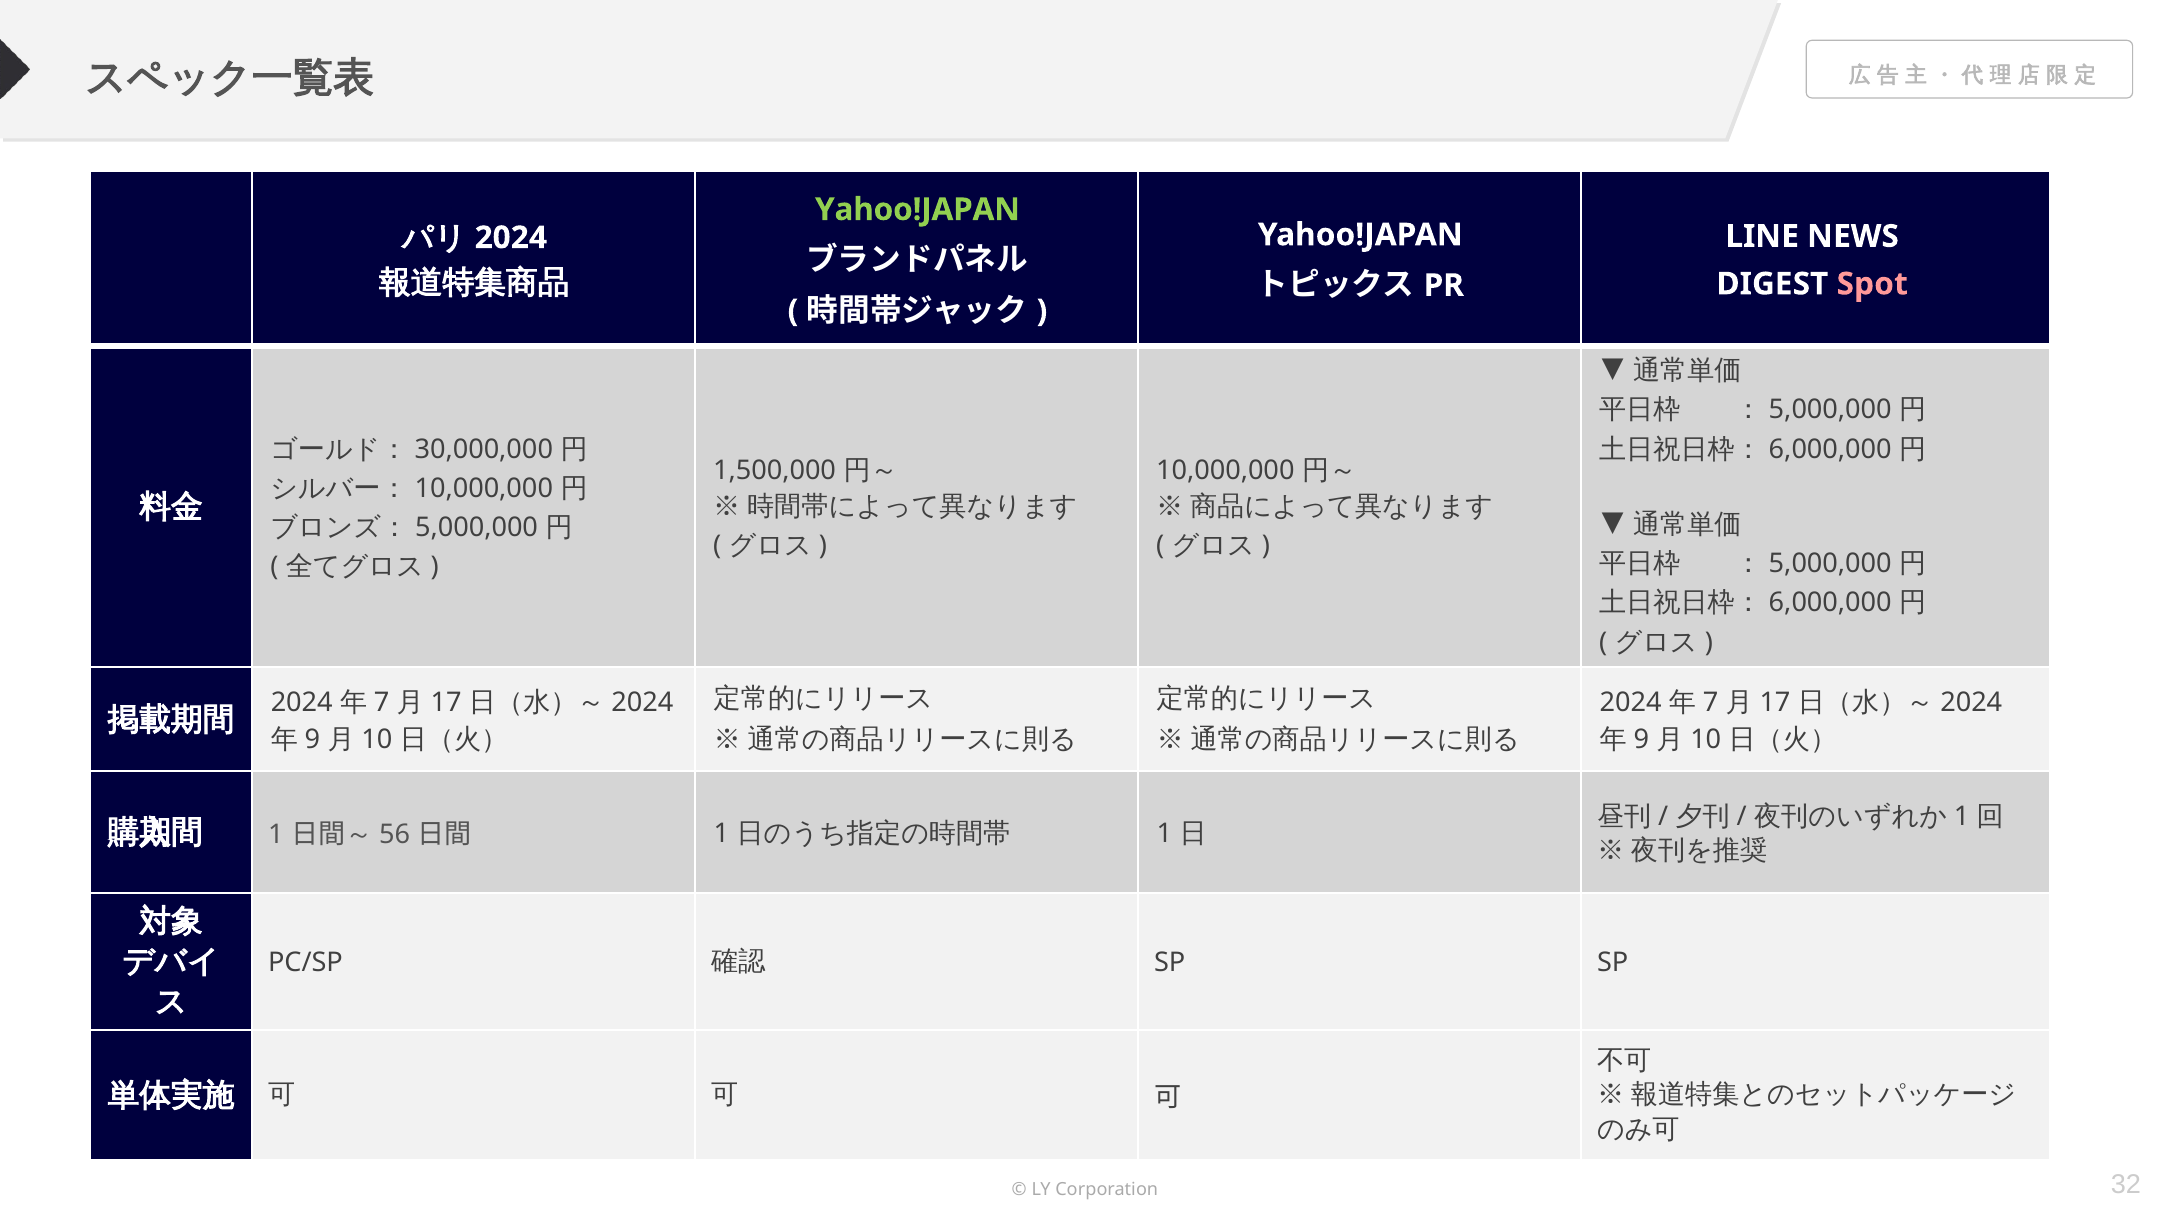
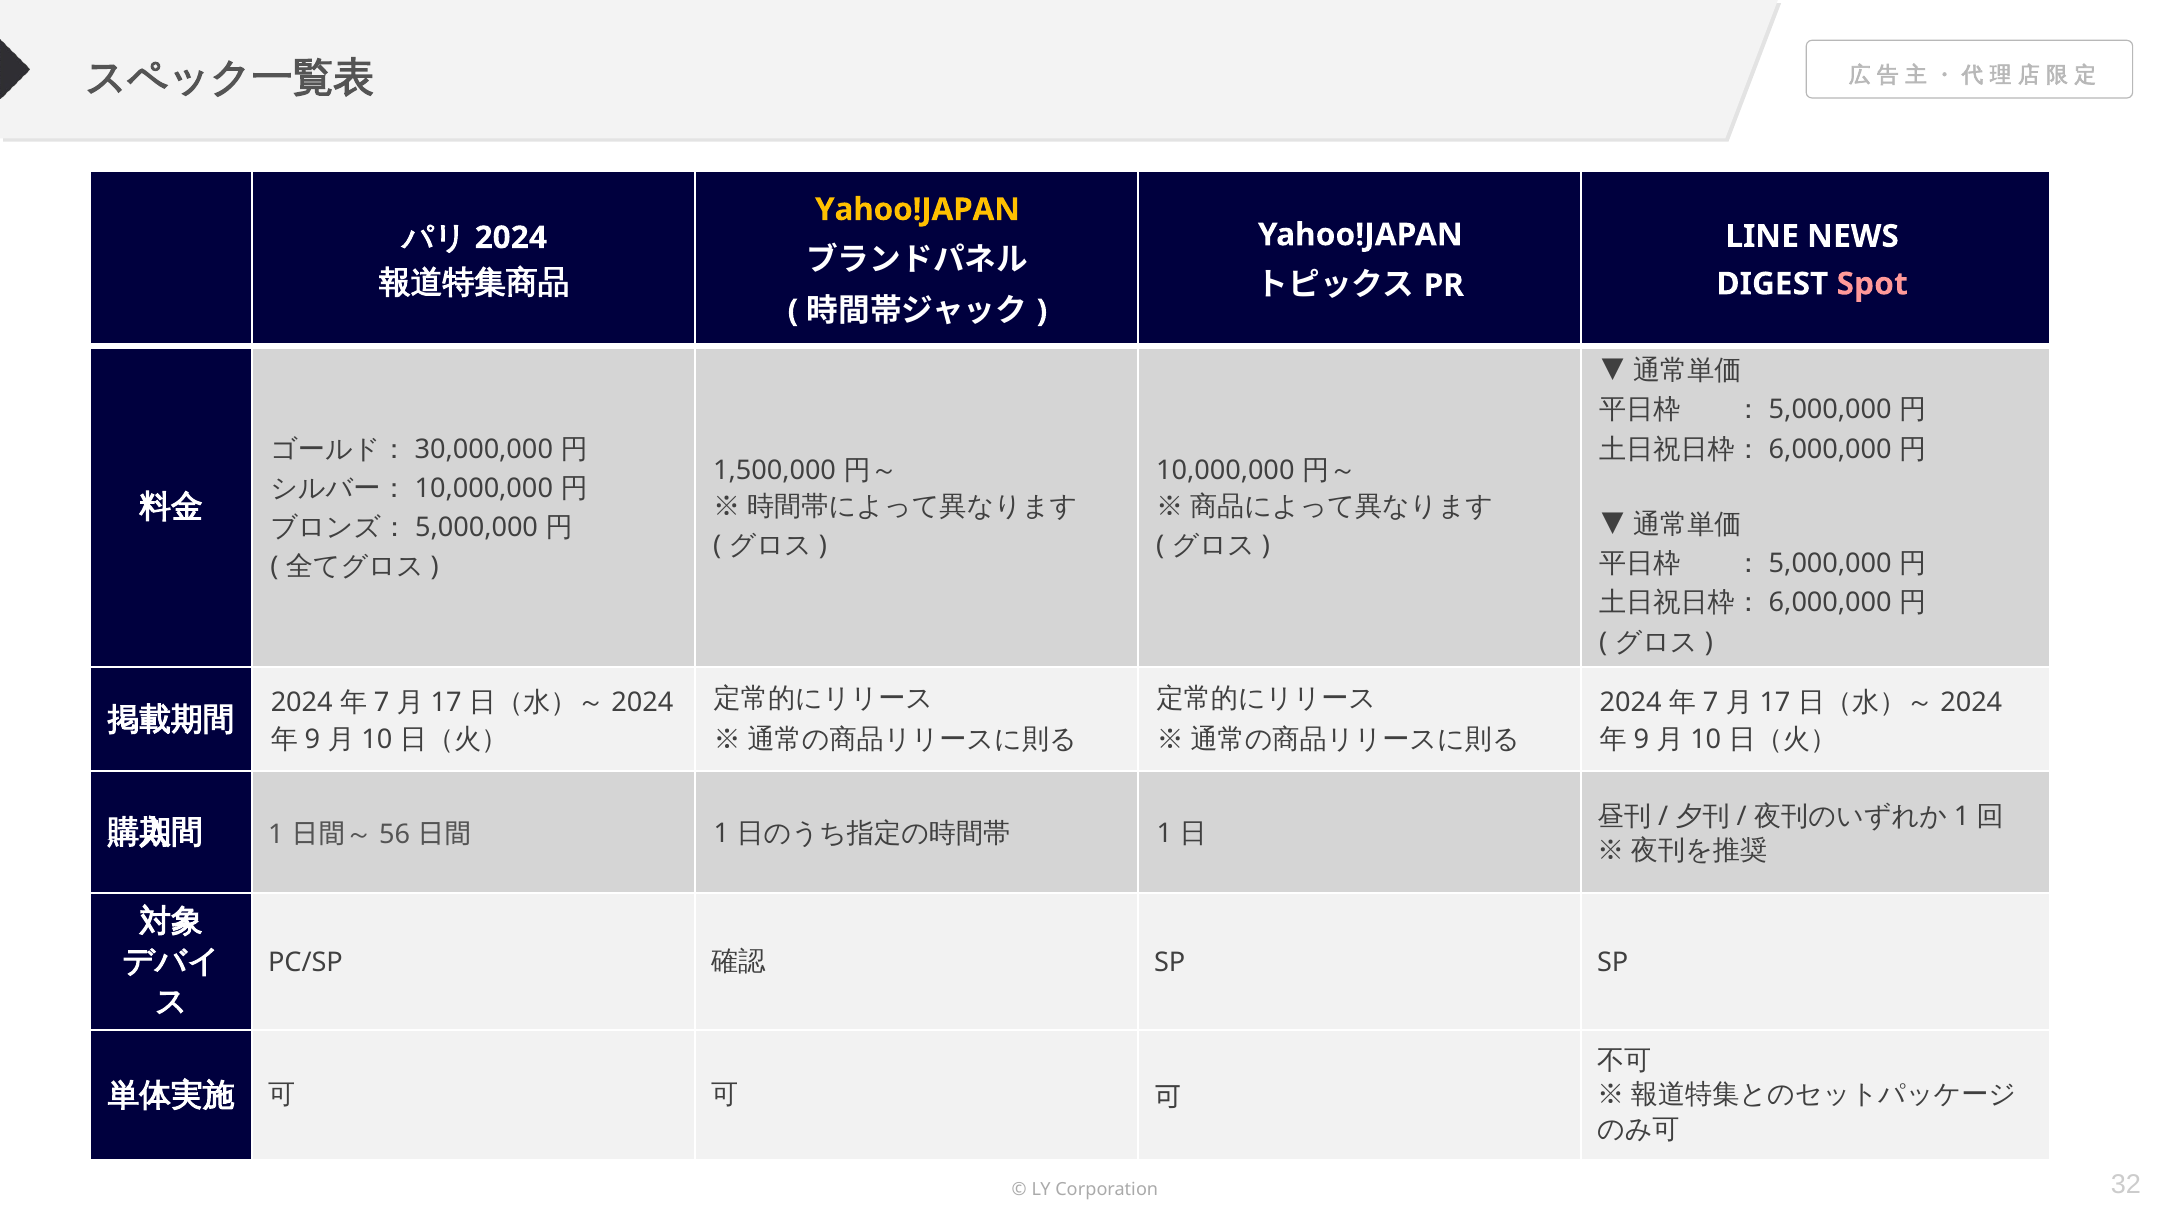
Yahoo!JAPAN colour: light green -> yellow (917, 210)
